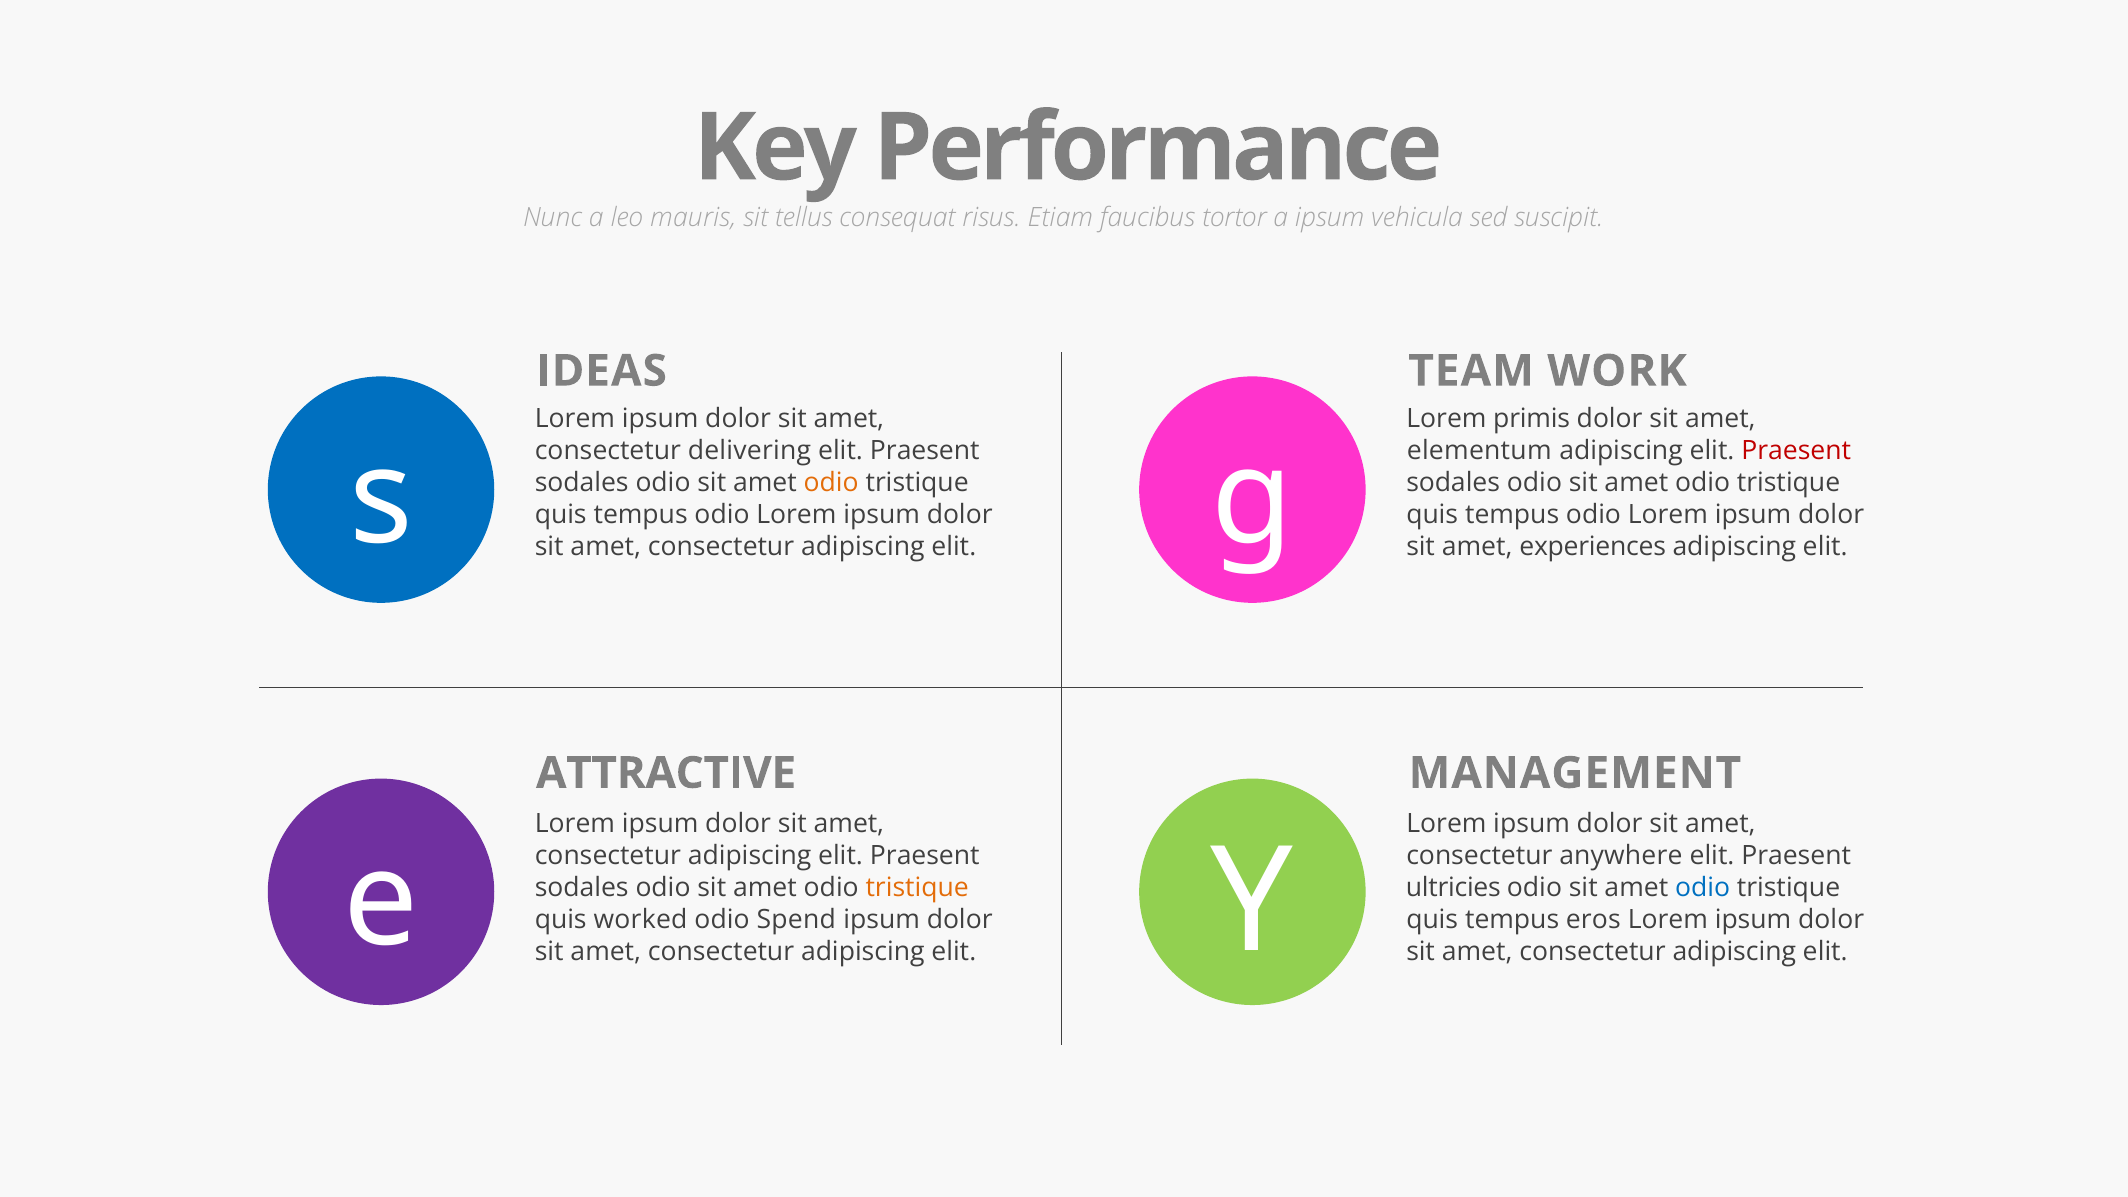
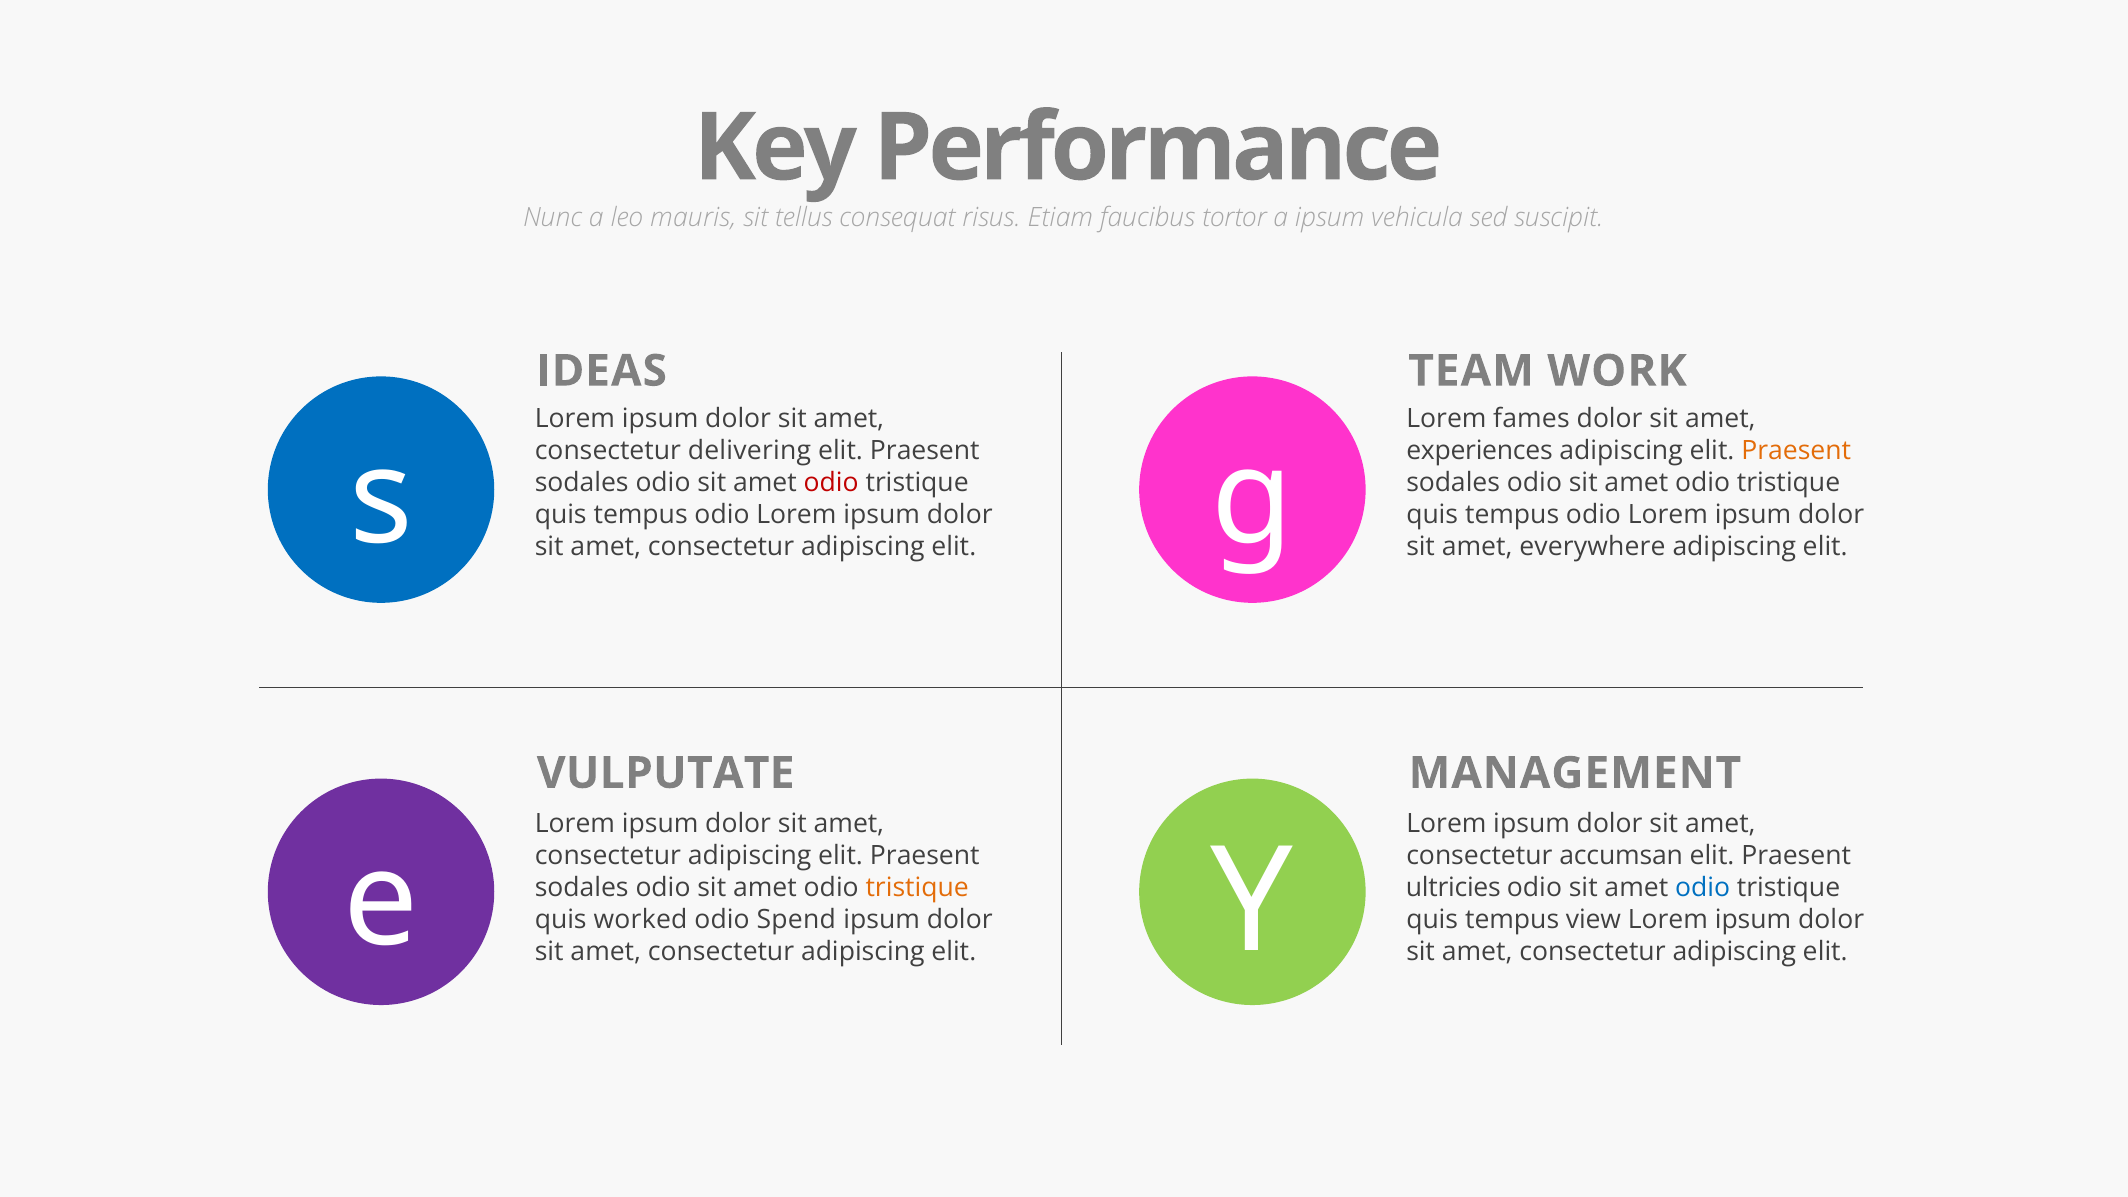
primis: primis -> fames (1531, 419)
elementum: elementum -> experiences (1479, 451)
Praesent colour: red -> orange (1796, 451)
odio colour: orange -> red (831, 483)
experiences: experiences -> everywhere (1592, 547)
ATTRACTIVE: ATTRACTIVE -> VULPUTATE (666, 773)
anywhere: anywhere -> accumsan (1621, 856)
eros: eros -> view (1593, 920)
